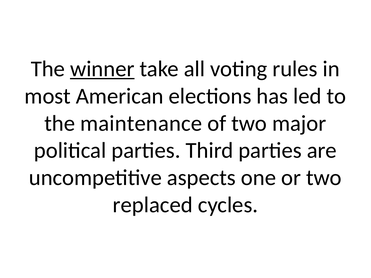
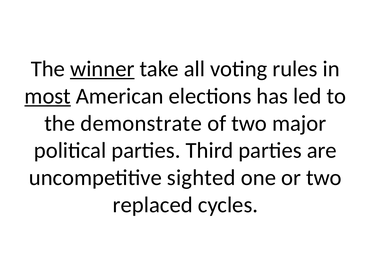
most underline: none -> present (48, 96)
maintenance: maintenance -> demonstrate (141, 123)
aspects: aspects -> sighted (201, 178)
